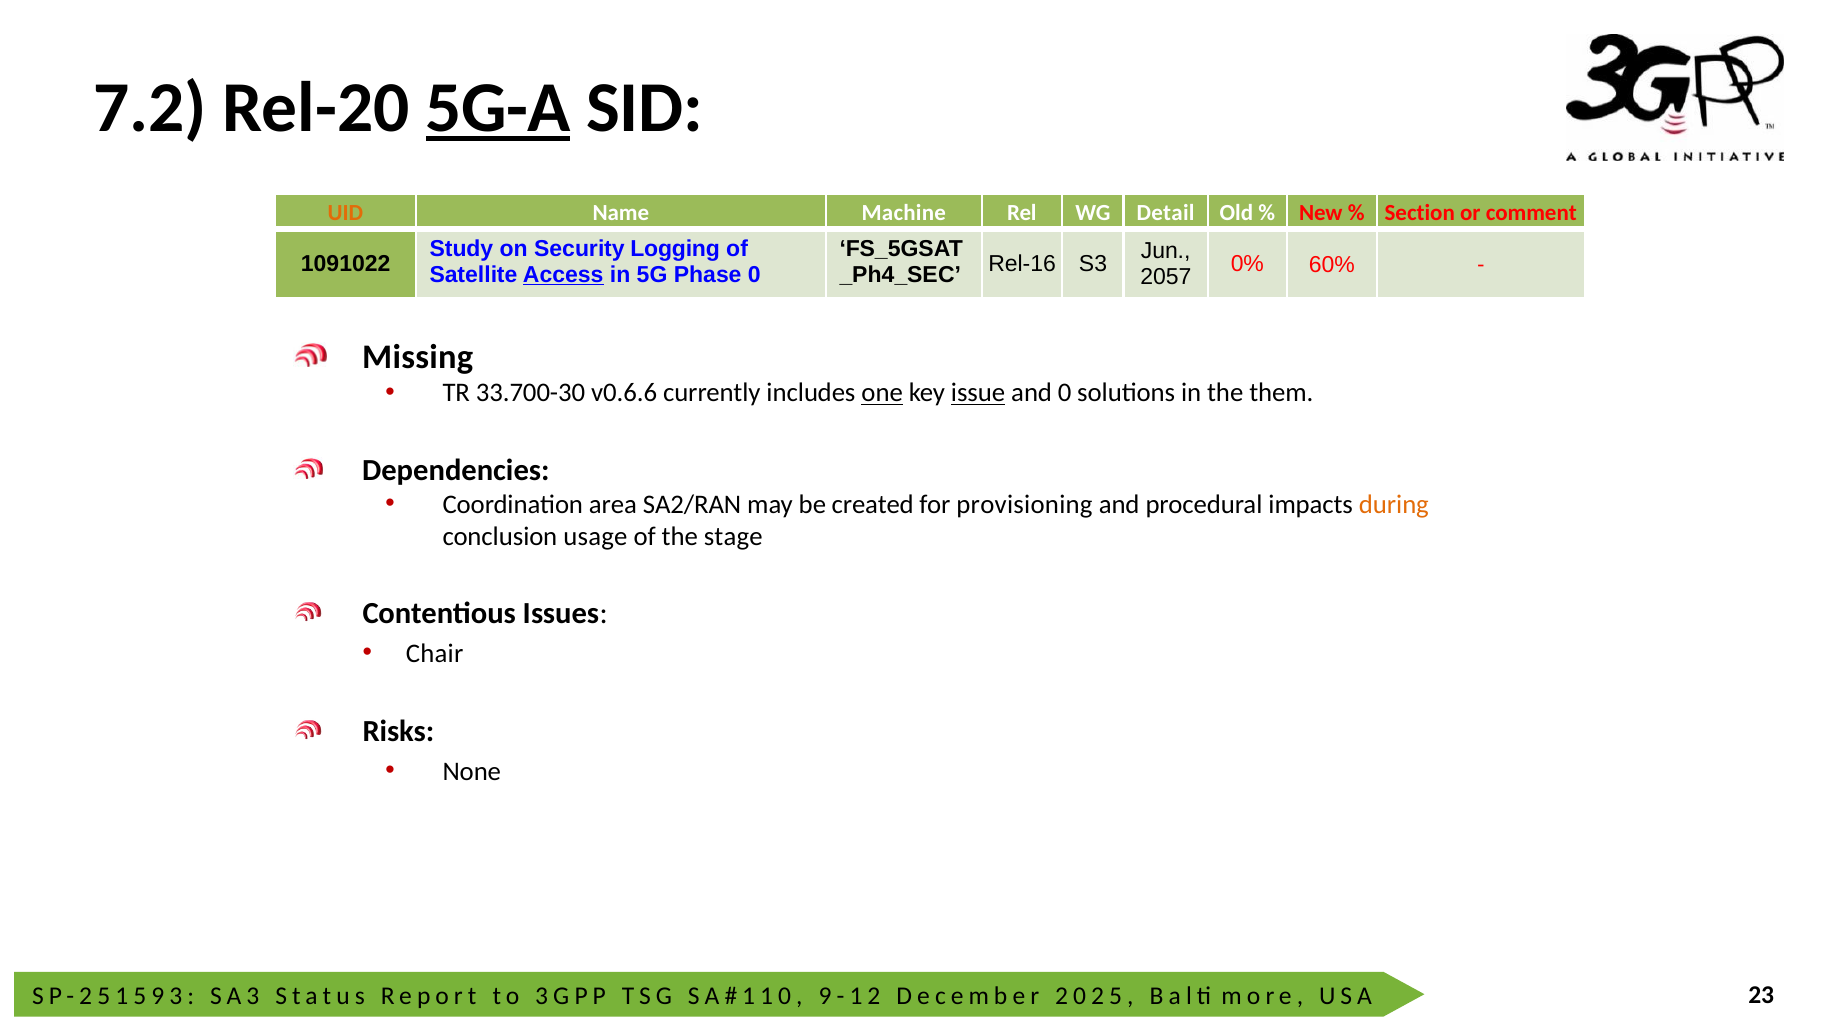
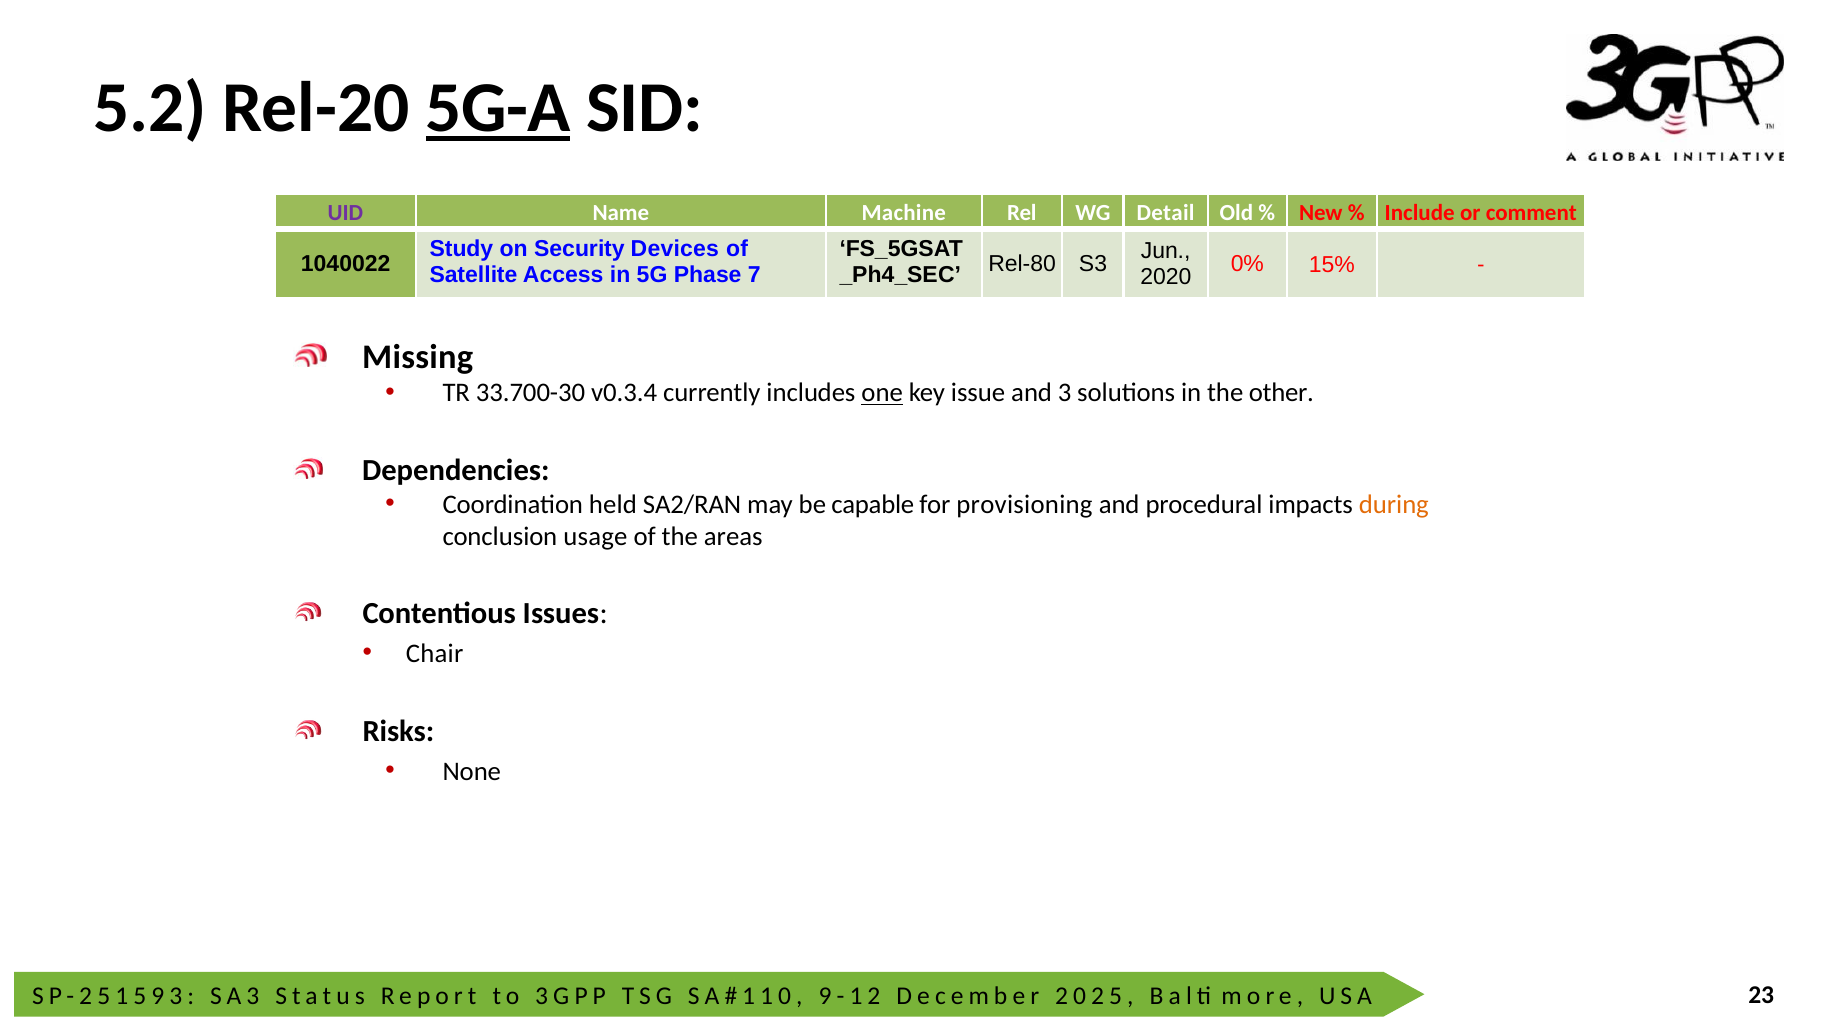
7.2: 7.2 -> 5.2 (150, 108)
UID colour: orange -> purple (345, 213)
Section: Section -> Include (1420, 213)
Logging: Logging -> Devices (675, 249)
1091022: 1091022 -> 1040022 (346, 264)
60%: 60% -> 15% (1332, 265)
Access underline: present -> none (563, 275)
Phase 0: 0 -> 7 (754, 275)
Rel-16: Rel-16 -> Rel-80 (1022, 264)
2057: 2057 -> 2020 (1166, 277)
v0.6.6: v0.6.6 -> v0.3.4 (624, 393)
issue underline: present -> none (978, 393)
and 0: 0 -> 3 (1065, 393)
them: them -> other (1281, 393)
area: area -> held (613, 504)
created: created -> capable (873, 504)
stage: stage -> areas (733, 536)
